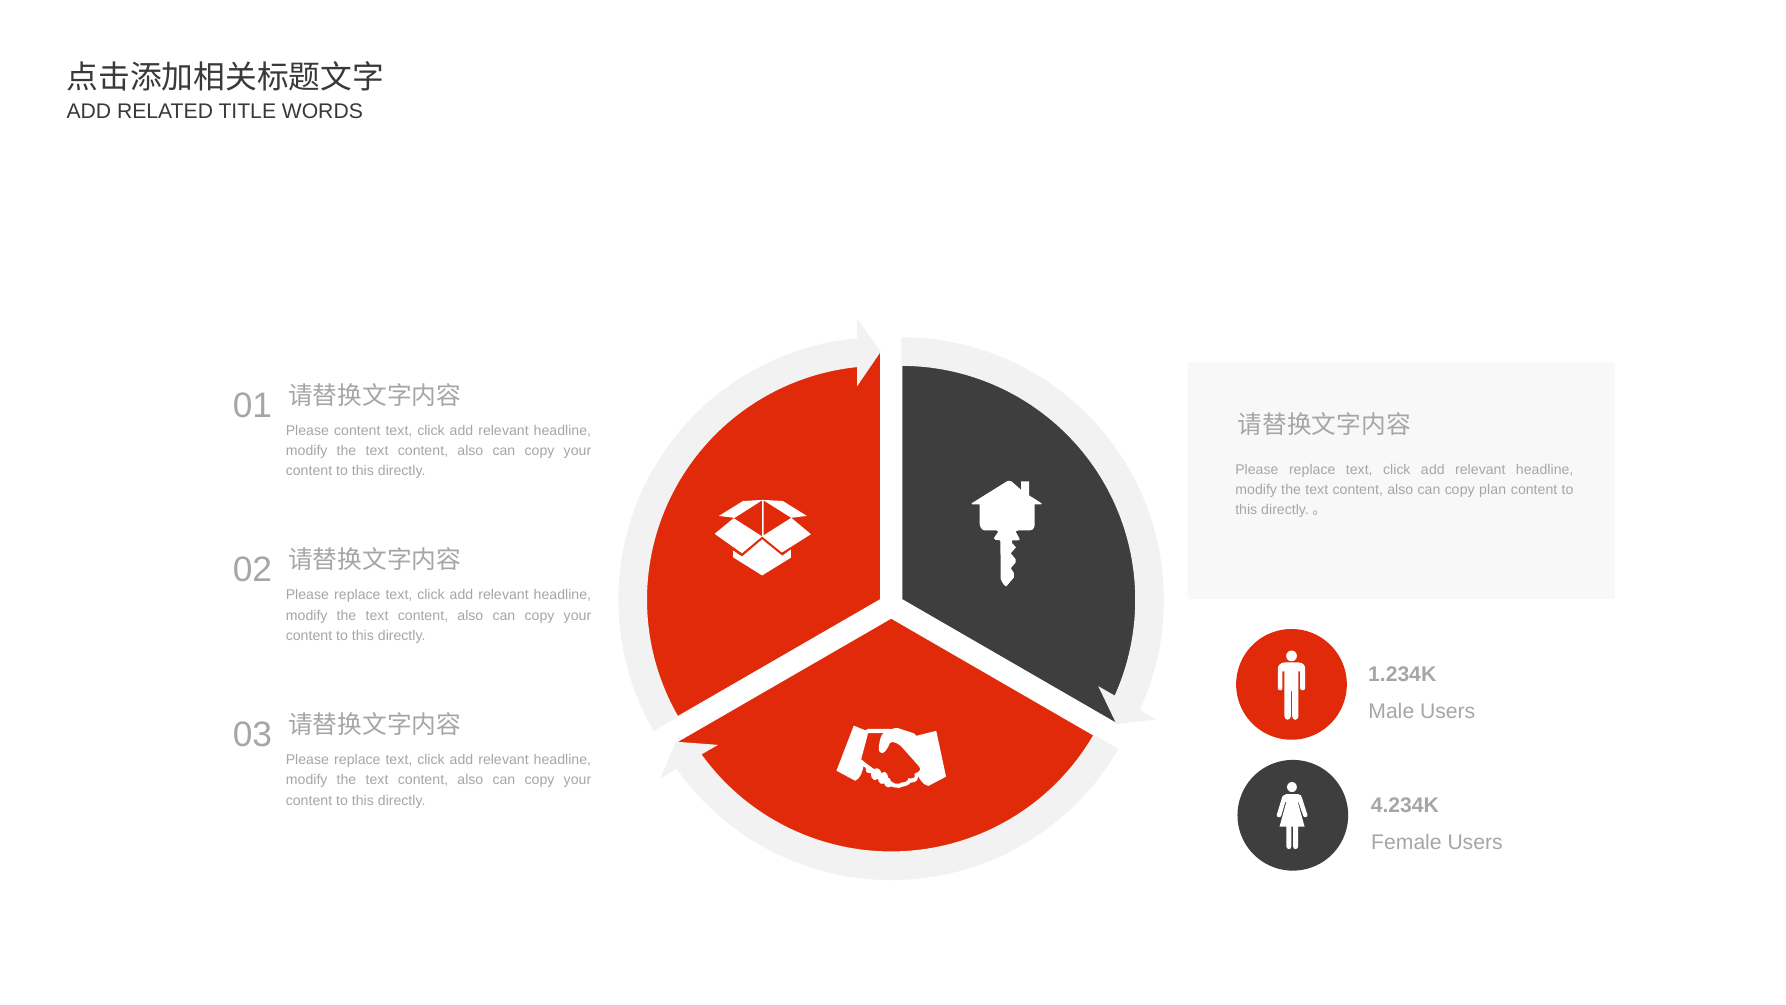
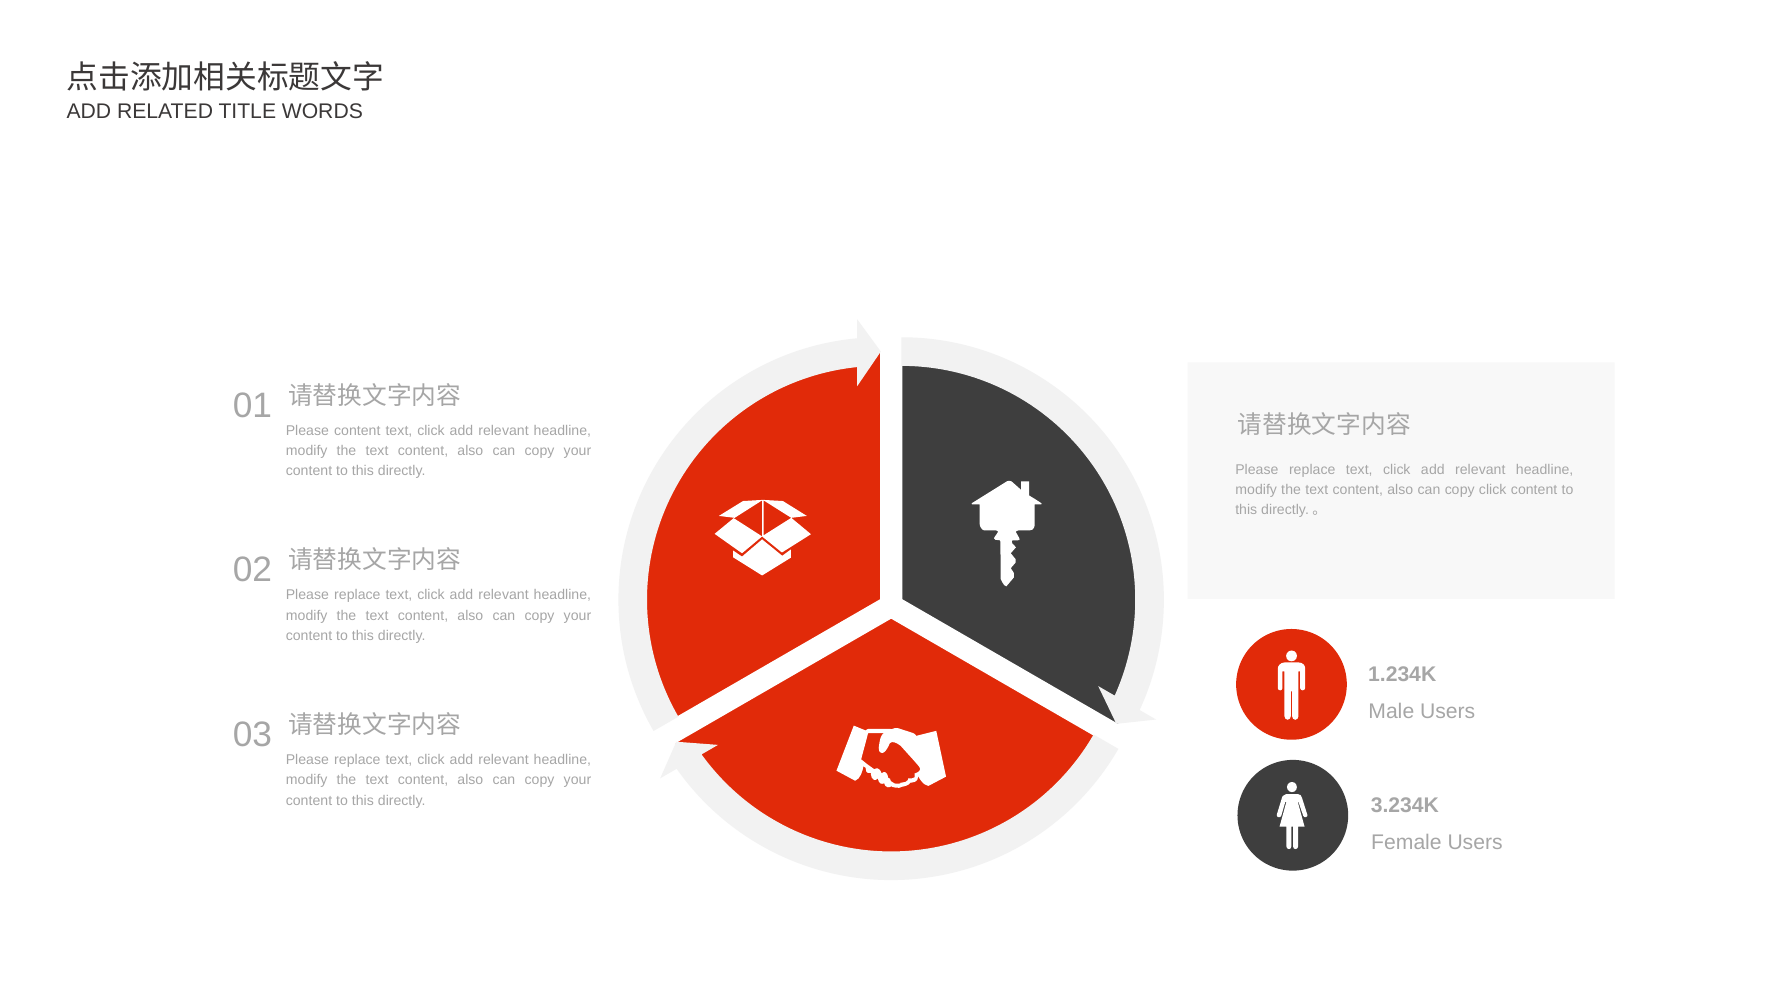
copy plan: plan -> click (1493, 490)
4.234K: 4.234K -> 3.234K (1405, 805)
